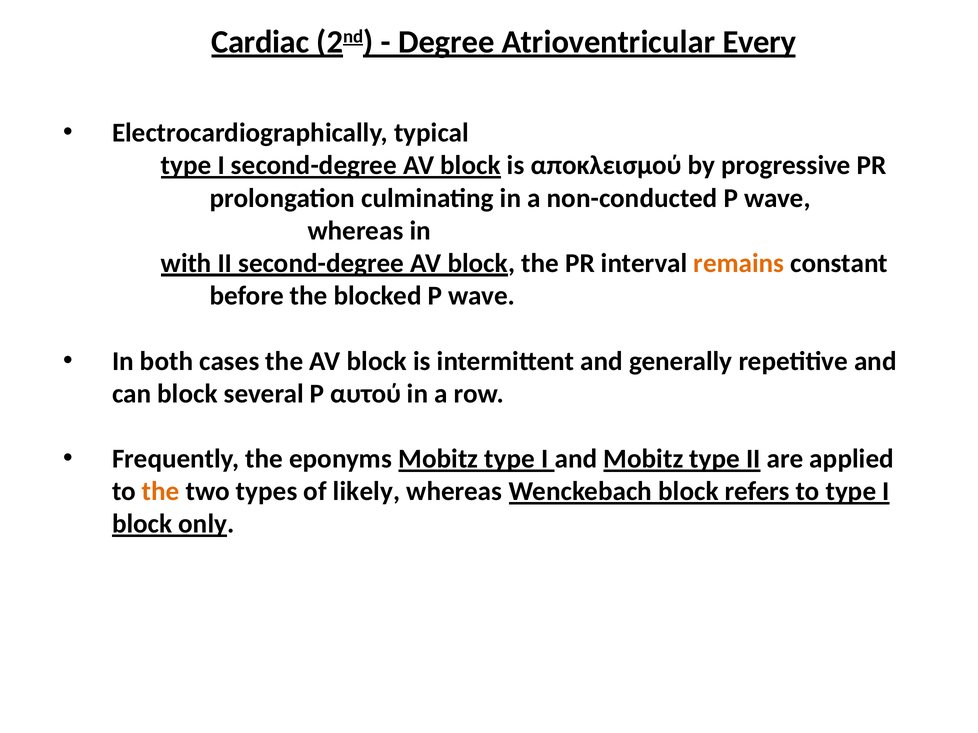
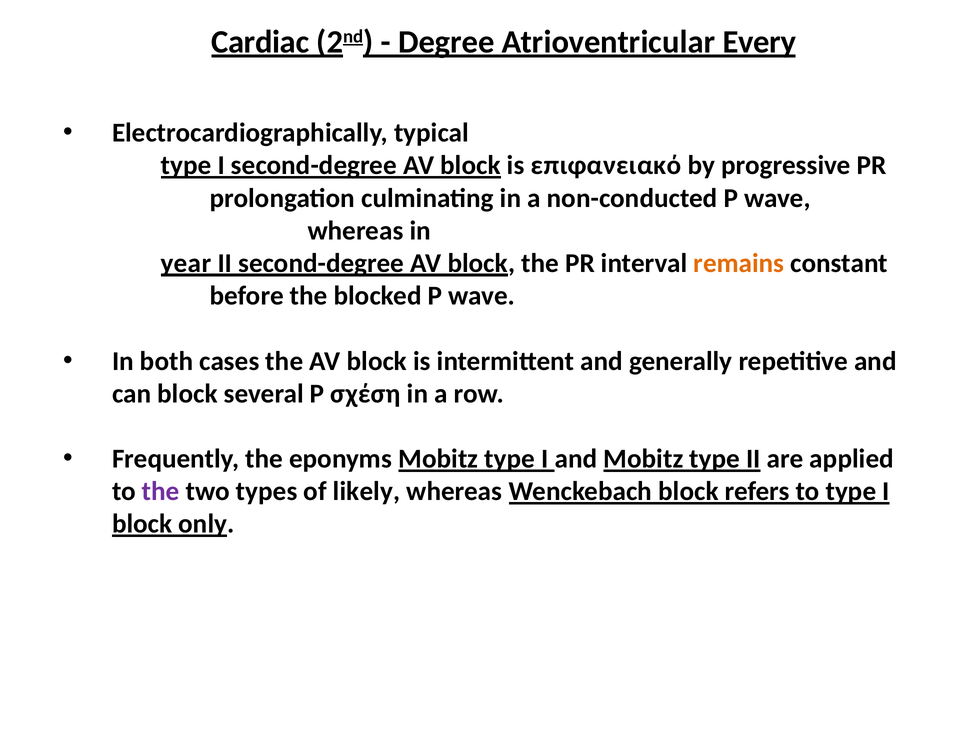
αποκλεισμού: αποκλεισμού -> επιφανειακό (606, 166)
with: with -> year (186, 263)
αυτού: αυτού -> σχέση (366, 394)
the colour: orange -> purple (161, 492)
